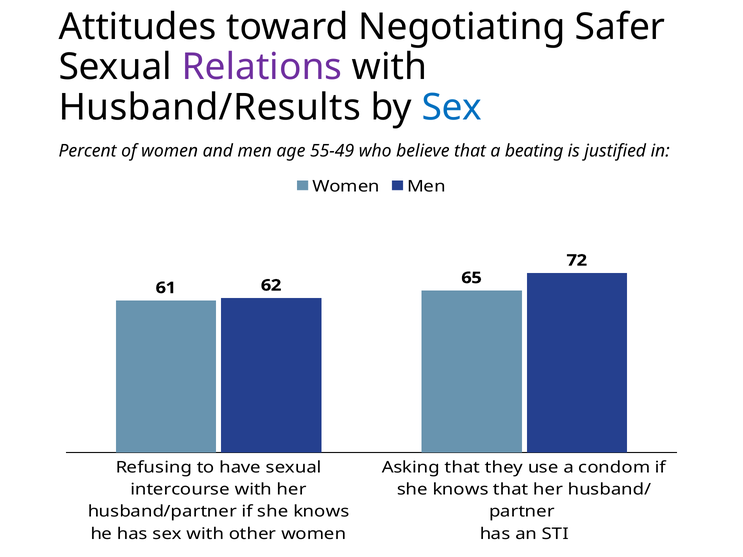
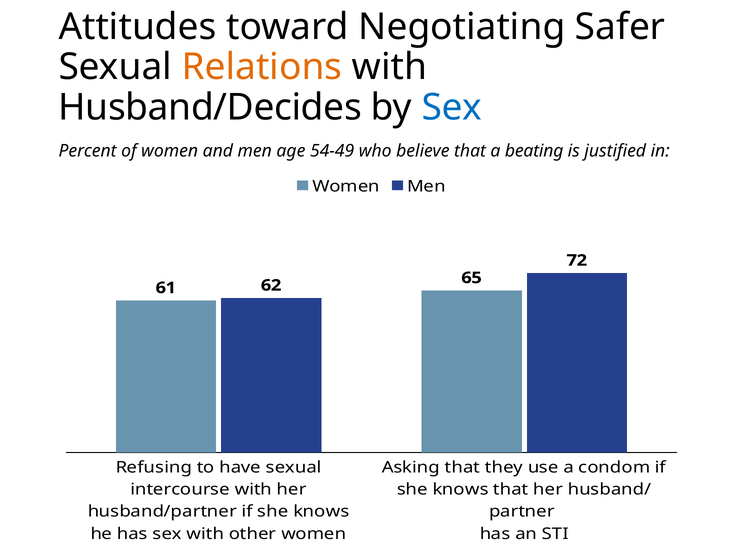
Relations colour: purple -> orange (262, 67)
Husband/Results: Husband/Results -> Husband/Decides (210, 107)
55-49: 55-49 -> 54-49 (332, 151)
